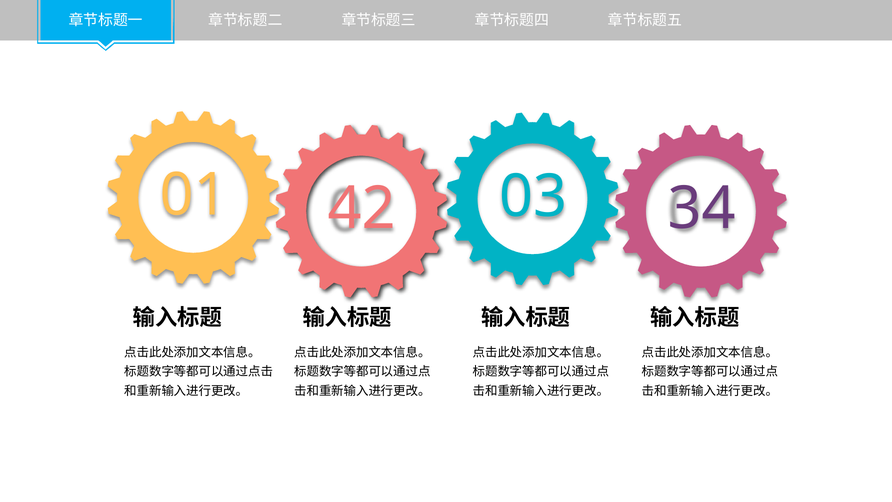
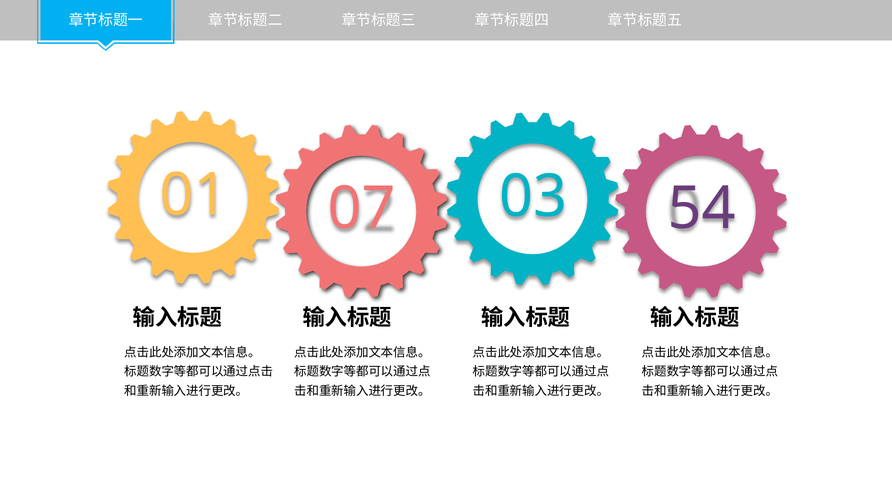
42: 42 -> 07 (362, 209)
34: 34 -> 54 (702, 209)
